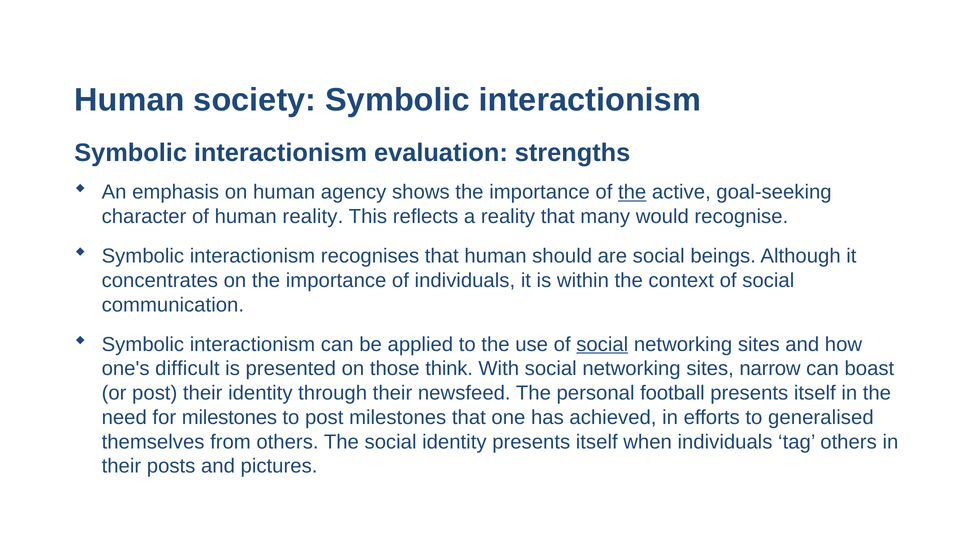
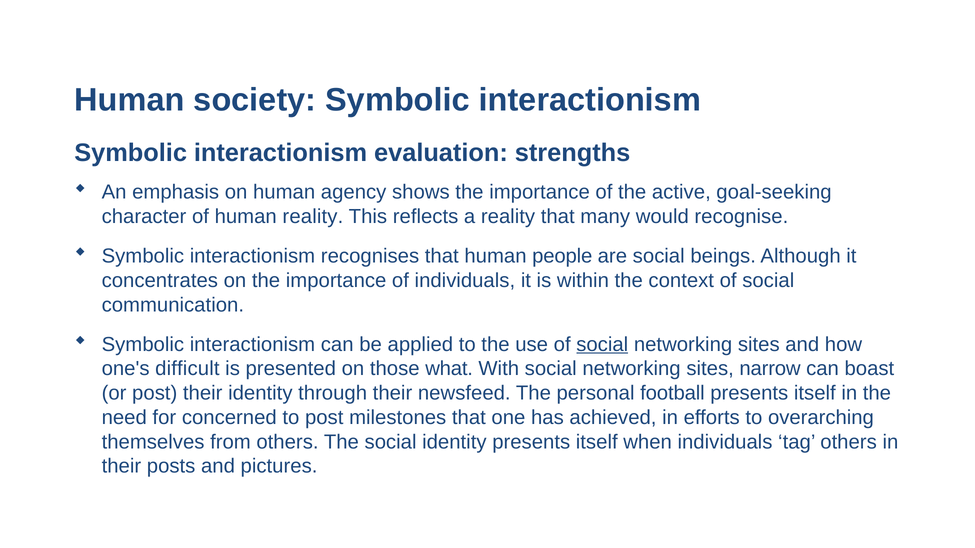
the underline: present -> none (632, 192)
should: should -> people (562, 256)
think: think -> what (449, 369)
for milestones: milestones -> concerned (229, 418)
generalised: generalised -> overarching (821, 418)
